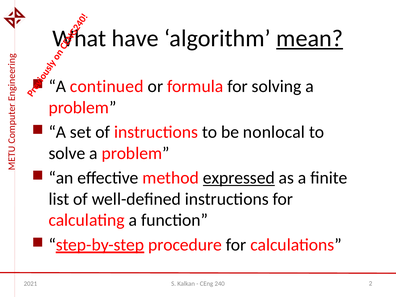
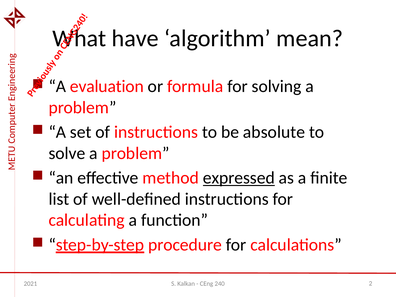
mean underline: present -> none (310, 38)
continued: continued -> evaluation (107, 86)
nonlocal: nonlocal -> absolute (274, 132)
